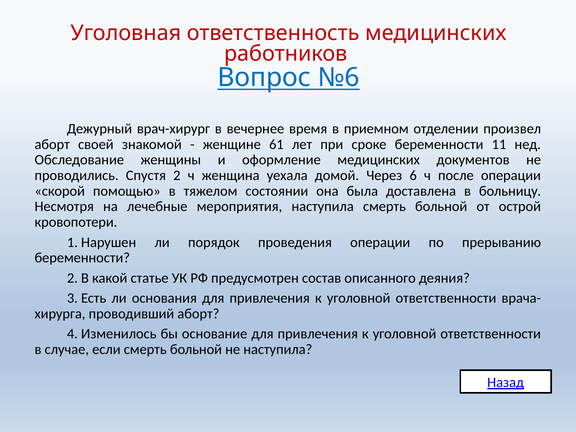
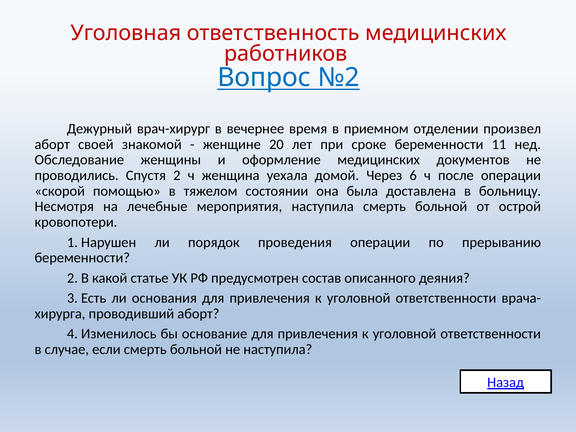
№6: №6 -> №2 (339, 77)
61: 61 -> 20 (276, 144)
